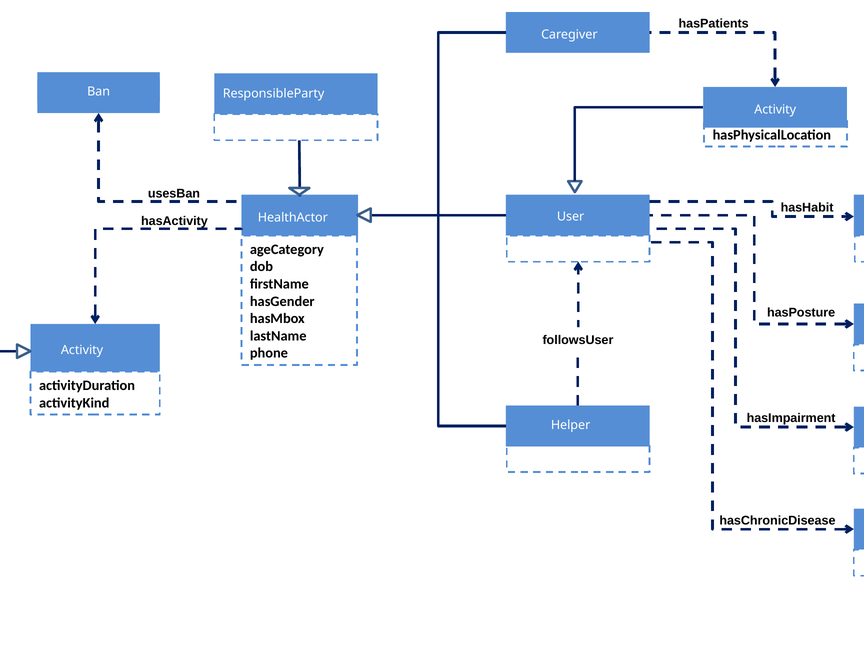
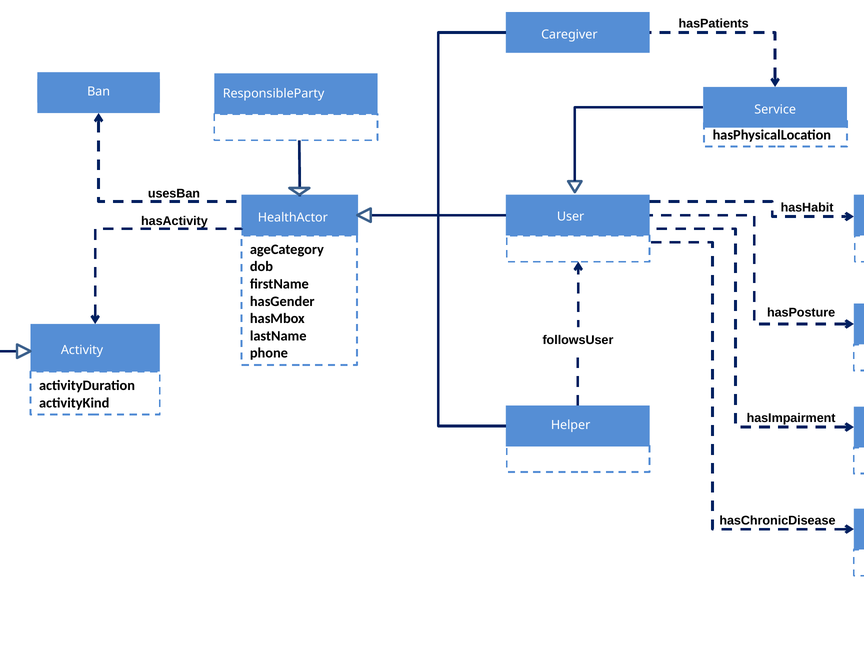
Activity: Activity -> Service (775, 110)
